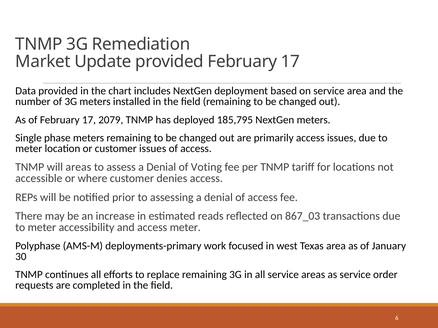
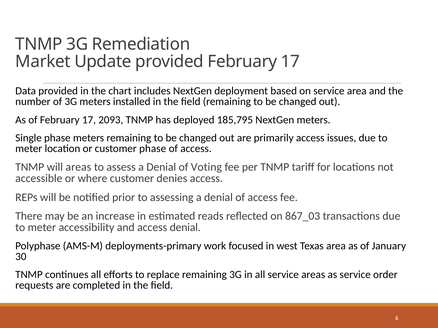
2079: 2079 -> 2093 (111, 120)
customer issues: issues -> phase (153, 149)
access meter: meter -> denial (185, 228)
